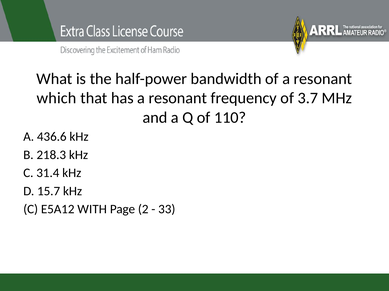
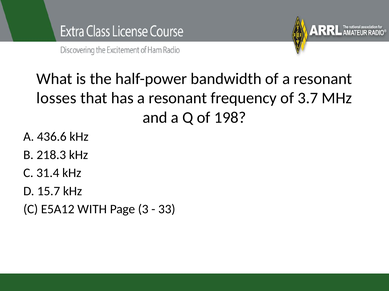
which: which -> losses (56, 98)
110: 110 -> 198 (230, 118)
2: 2 -> 3 (143, 210)
